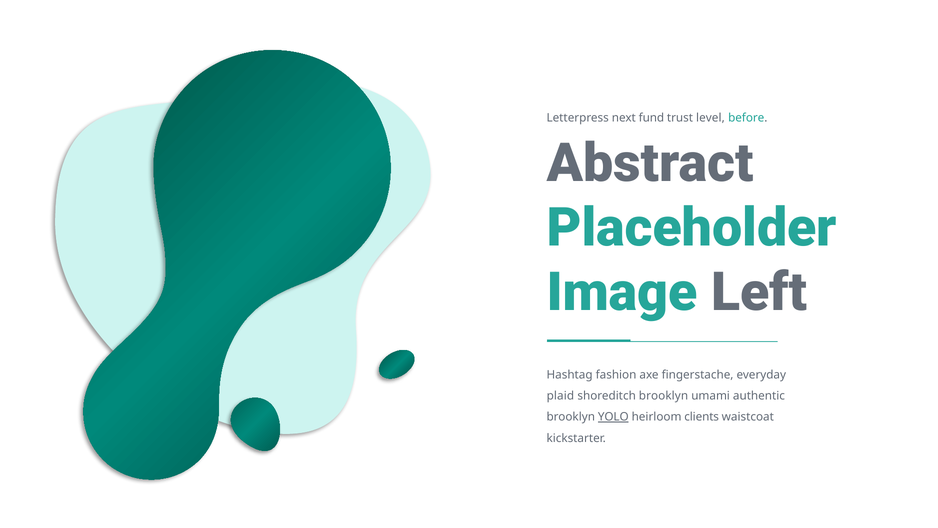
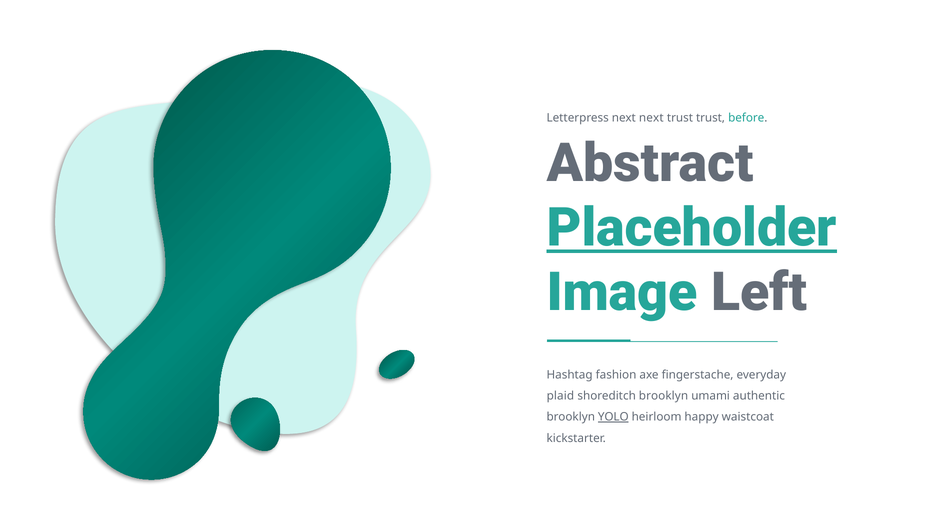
next fund: fund -> next (651, 118)
trust level: level -> trust (711, 118)
Placeholder underline: none -> present (692, 228)
clients: clients -> happy (702, 417)
